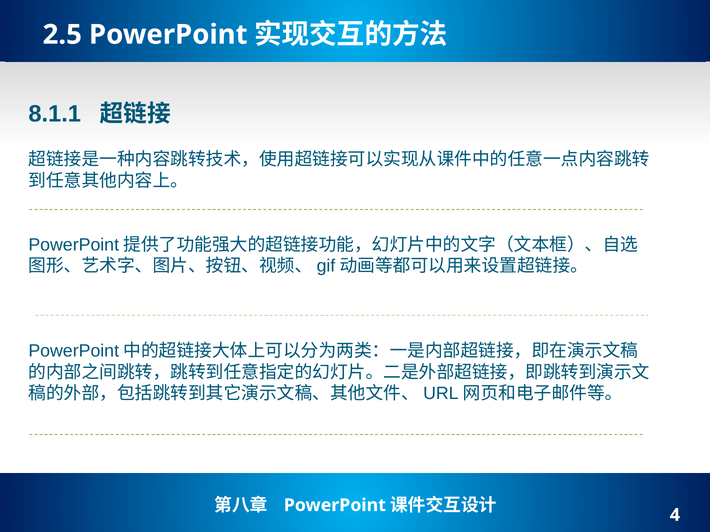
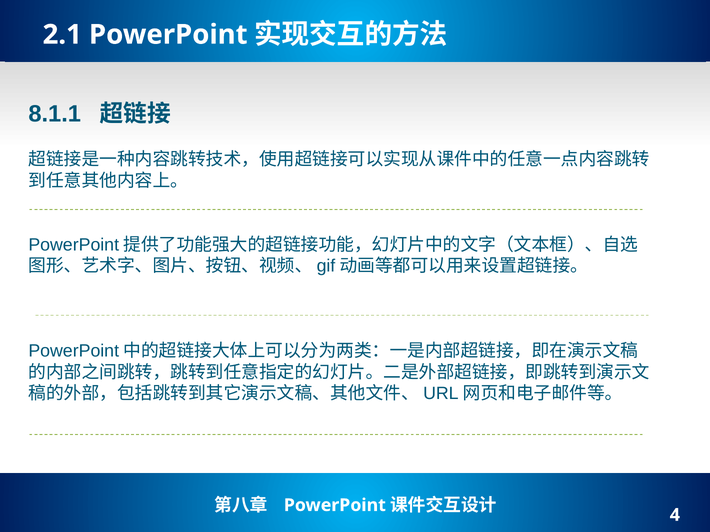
2.5: 2.5 -> 2.1 (62, 35)
